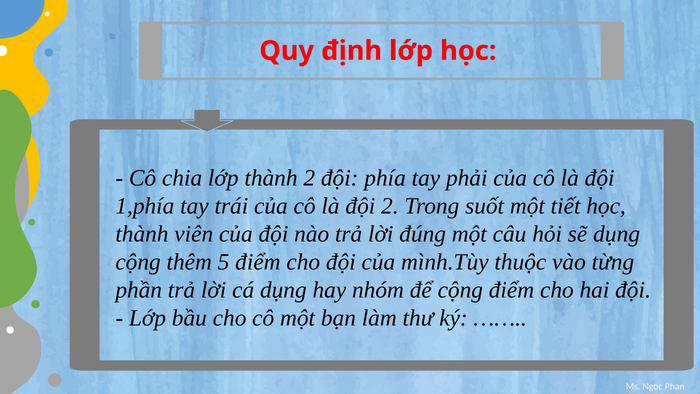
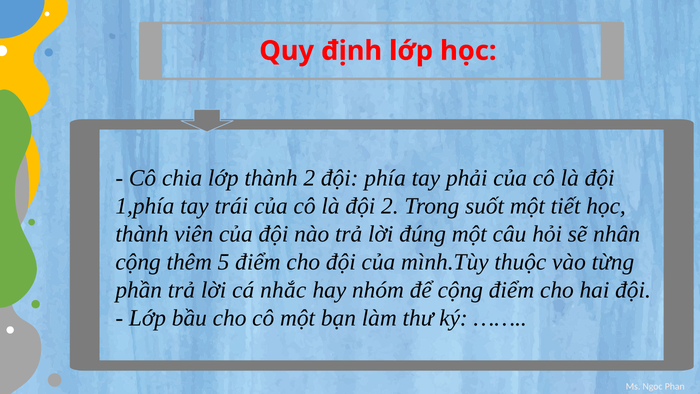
sẽ dụng: dụng -> nhân (617, 234)
cá dụng: dụng -> nhắc (283, 290)
